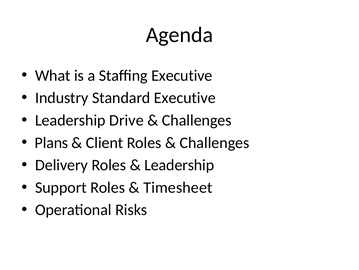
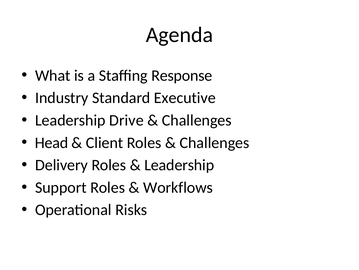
Staffing Executive: Executive -> Response (182, 75)
Plans: Plans -> Head (51, 142)
Timesheet: Timesheet -> Workflows (178, 187)
